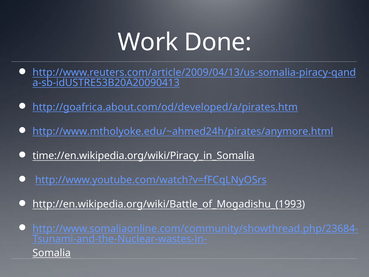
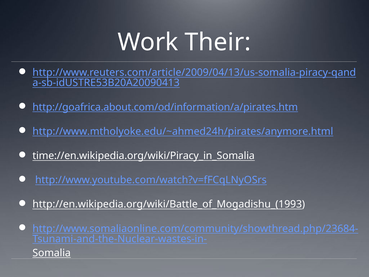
Done: Done -> Their (218, 42)
http://goafrica.about.com/od/developed/a/pirates.htm: http://goafrica.about.com/od/developed/a/pirates.htm -> http://goafrica.about.com/od/information/a/pirates.htm (165, 107)
